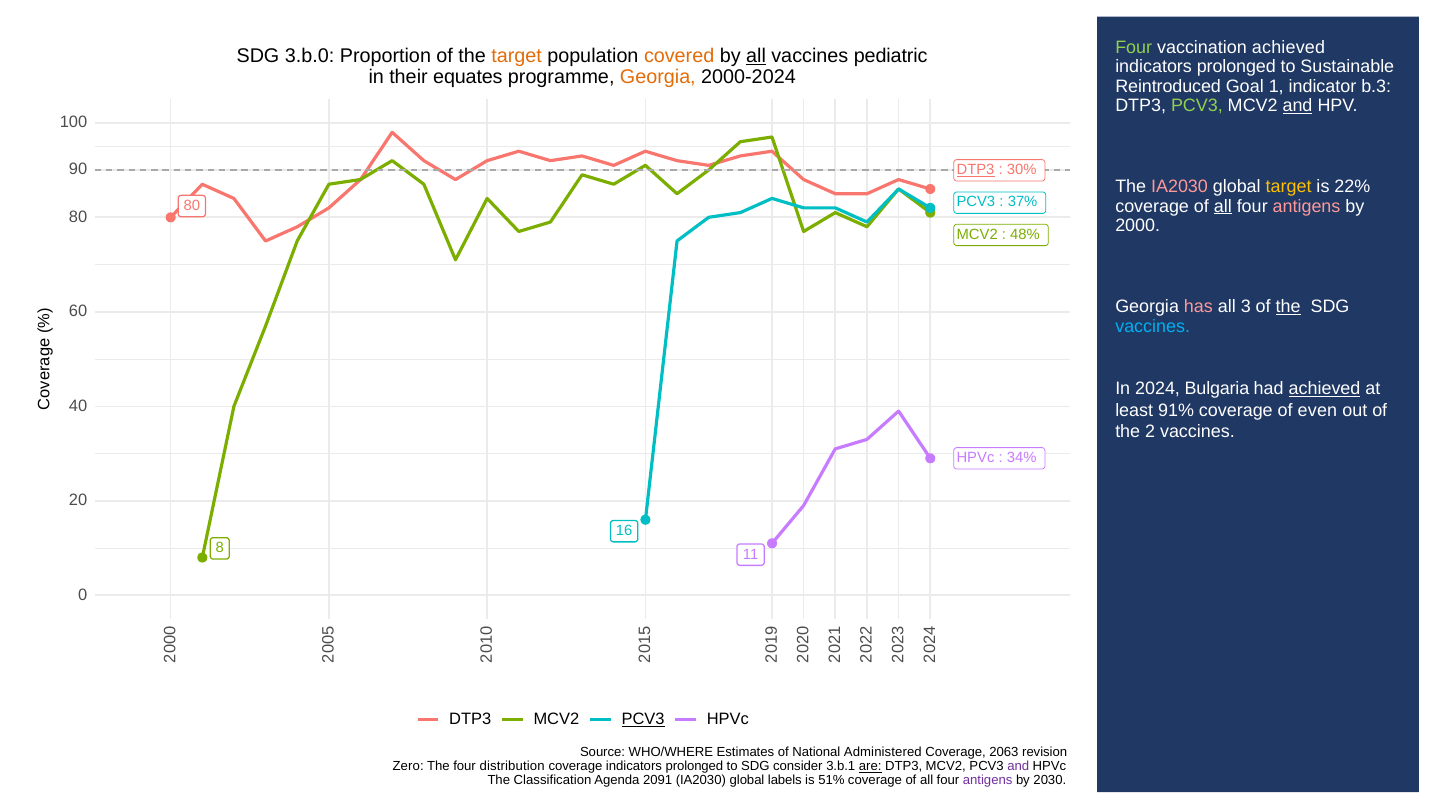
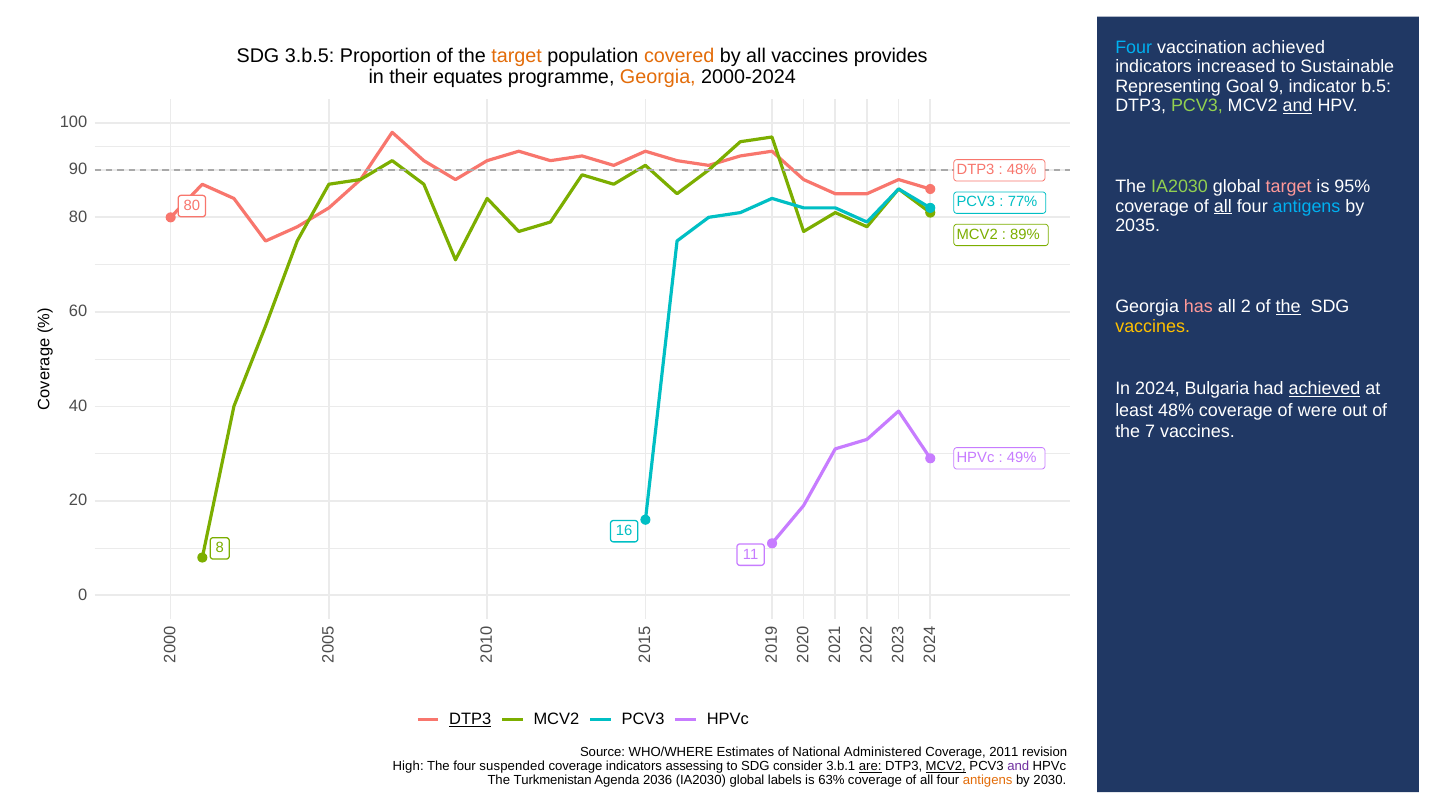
Four colour: light green -> light blue (1134, 47)
3.b.0: 3.b.0 -> 3.b.5 (310, 56)
all underline: present -> none (756, 56)
pediatric: pediatric -> provides (891, 56)
prolonged: prolonged -> increased (1236, 67)
Reintroduced: Reintroduced -> Representing (1168, 86)
Goal 1: 1 -> 9 (1276, 86)
b.3: b.3 -> b.5 (1376, 86)
DTP3 underline: present -> none (975, 170)
30%: 30% -> 48% (1022, 170)
IA2030 colour: pink -> light green (1180, 187)
target colour: yellow -> pink (1289, 187)
22%: 22% -> 95% (1352, 187)
37%: 37% -> 77% (1023, 202)
antigens colour: pink -> light blue (1307, 206)
2000: 2000 -> 2035 (1138, 225)
48%: 48% -> 89% (1025, 234)
all 3: 3 -> 2 (1246, 307)
vaccines colour: light blue -> yellow (1153, 326)
least 91%: 91% -> 48% (1176, 410)
even: even -> were (1317, 410)
the 2: 2 -> 7 (1150, 432)
34%: 34% -> 49% (1022, 457)
DTP3 underline: none -> present (470, 719)
PCV3 underline: present -> none (643, 719)
2063: 2063 -> 2011 (1004, 751)
Zero: Zero -> High (408, 766)
distribution: distribution -> suspended (512, 766)
coverage indicators prolonged: prolonged -> assessing (694, 766)
MCV2 underline: none -> present (946, 766)
Classification: Classification -> Turkmenistan (553, 780)
2091: 2091 -> 2036 (658, 780)
51%: 51% -> 63% (831, 780)
antigens colour: purple -> orange (988, 780)
